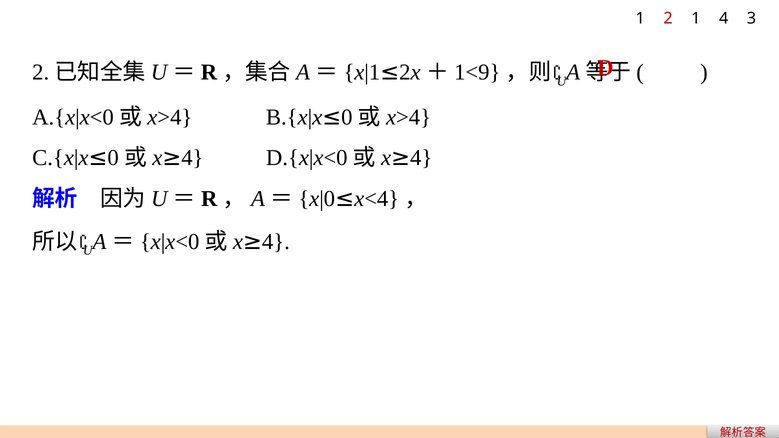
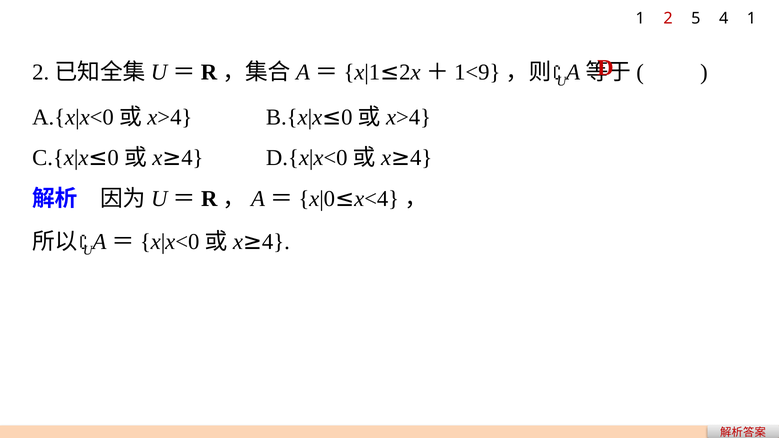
2 1: 1 -> 5 (696, 18)
4 3: 3 -> 1 (751, 18)
